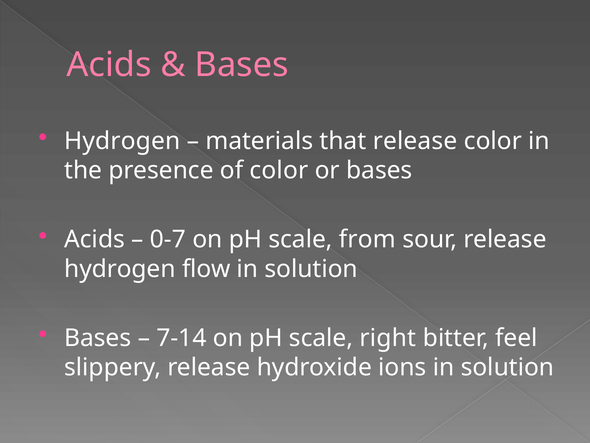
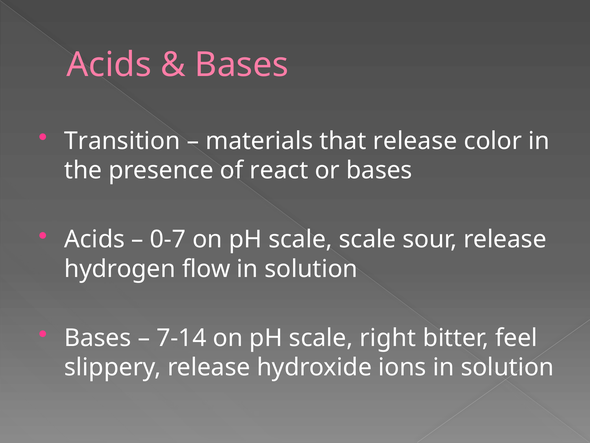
Hydrogen: Hydrogen -> Transition (122, 141)
of color: color -> react (279, 170)
scale from: from -> scale (368, 239)
